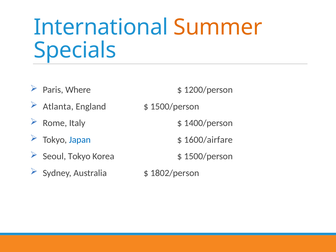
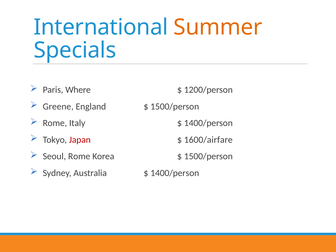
Atlanta: Atlanta -> Greene (58, 106)
Japan colour: blue -> red (80, 140)
Seoul Tokyo: Tokyo -> Rome (79, 156)
1802/person: 1802/person -> 1400/person (175, 173)
